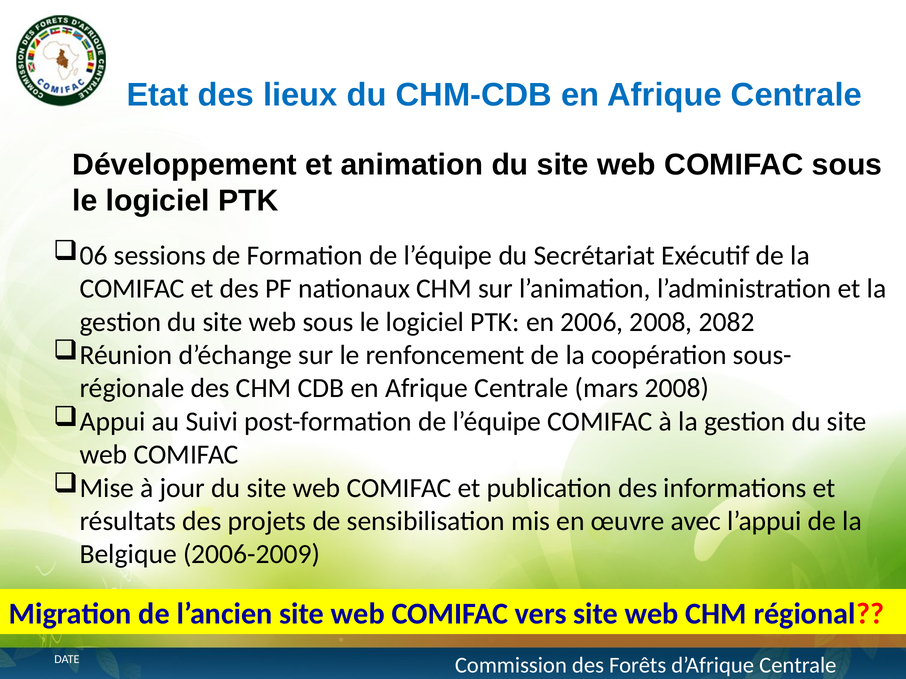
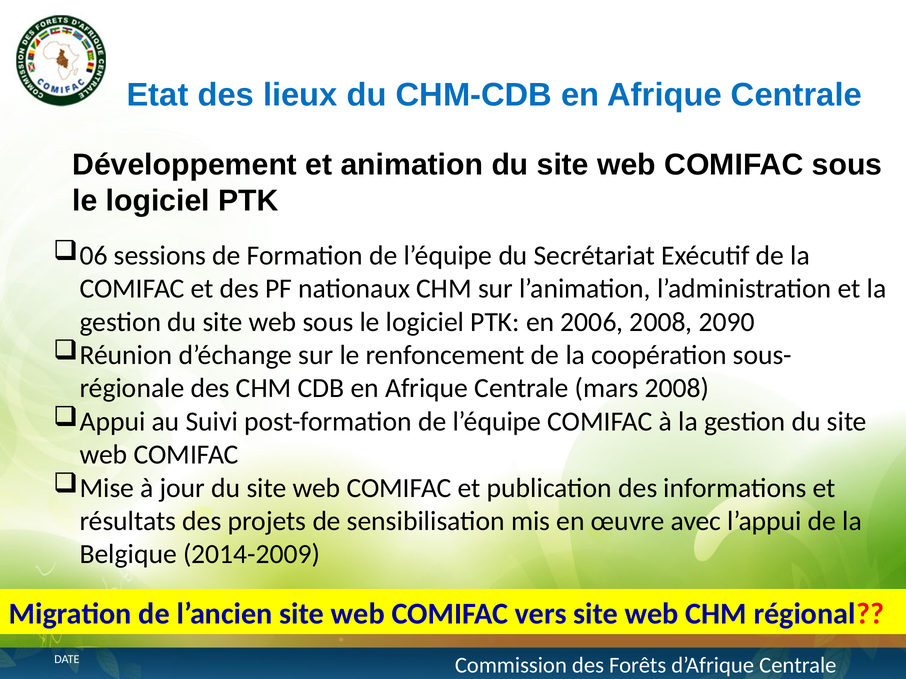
2082: 2082 -> 2090 (727, 322)
2006-2009: 2006-2009 -> 2014-2009 (252, 555)
